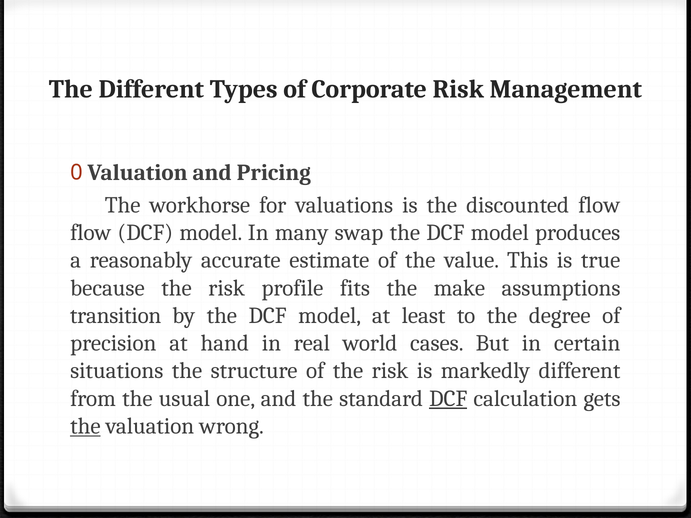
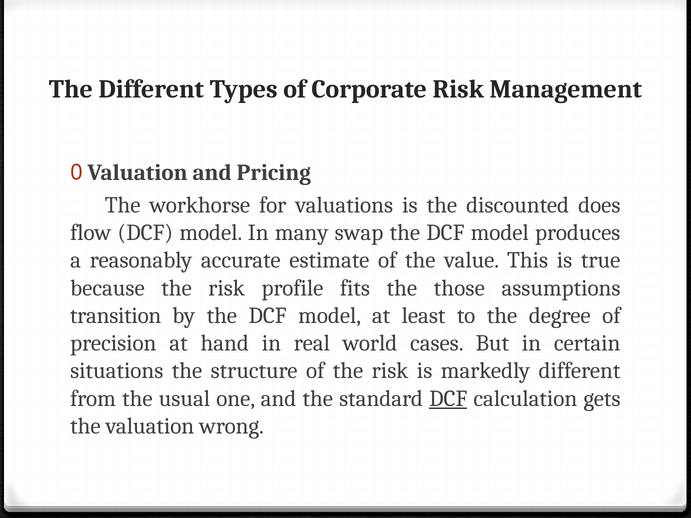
discounted flow: flow -> does (599, 205)
make: make -> those (459, 288)
the underline: present -> none (85, 426)
